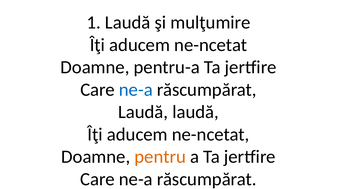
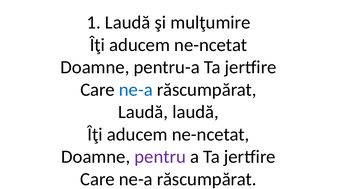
pentru colour: orange -> purple (160, 157)
